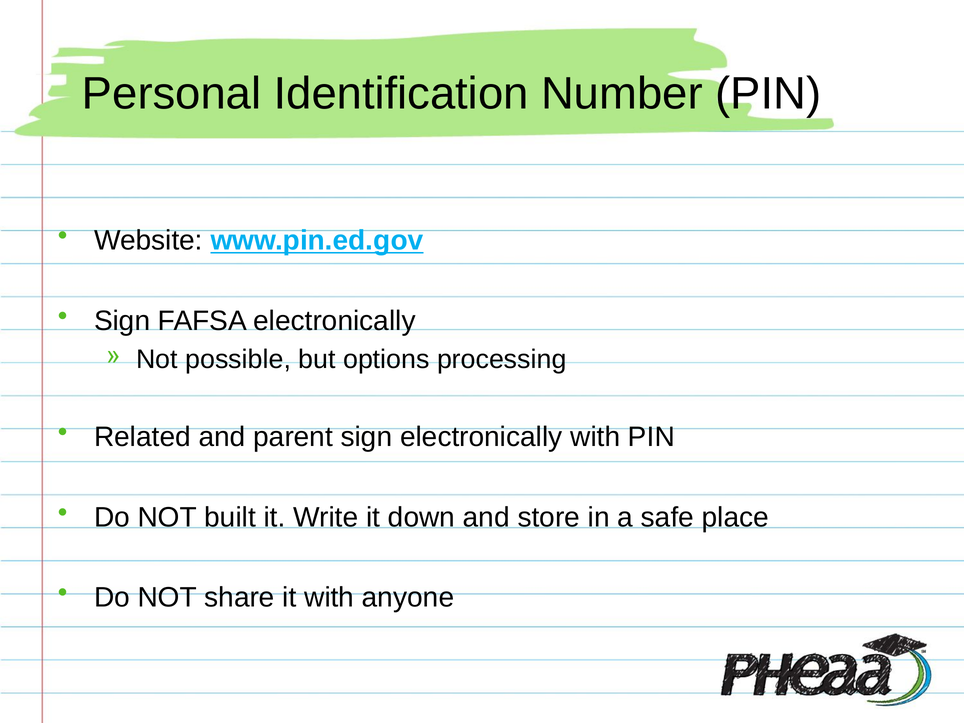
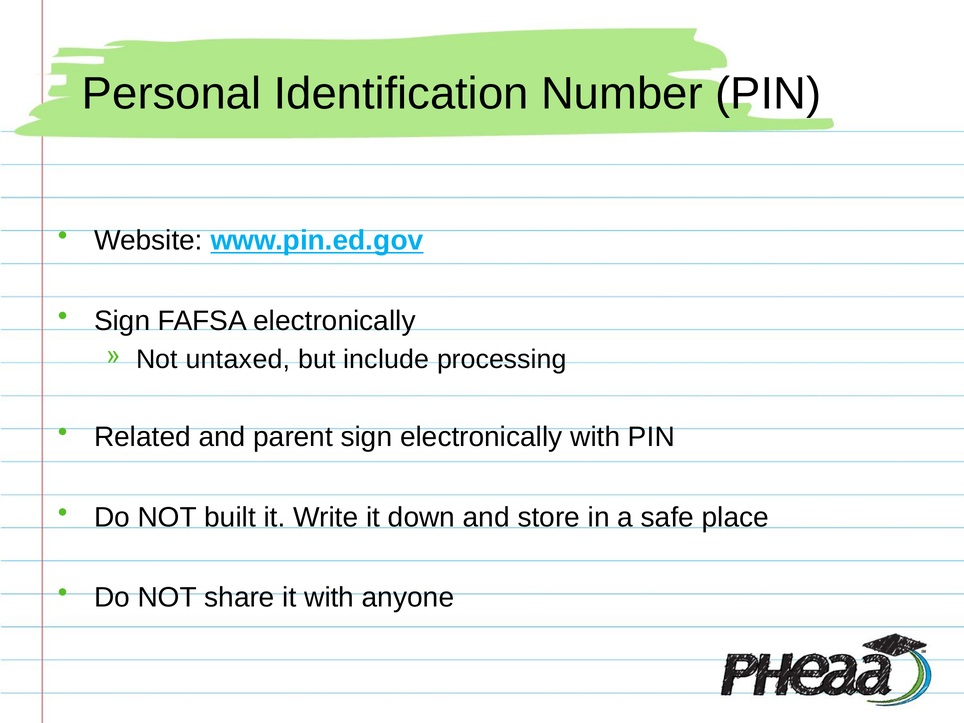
possible: possible -> untaxed (238, 360)
options: options -> include (386, 360)
